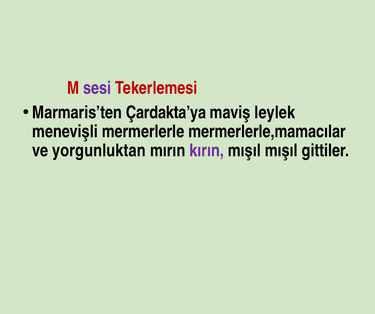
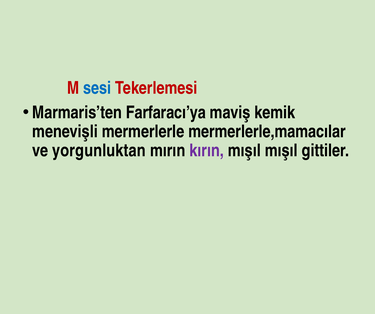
sesi colour: purple -> blue (97, 88)
Çardakta’ya: Çardakta’ya -> Farfaracı’ya (166, 112)
leylek: leylek -> kemik (275, 112)
